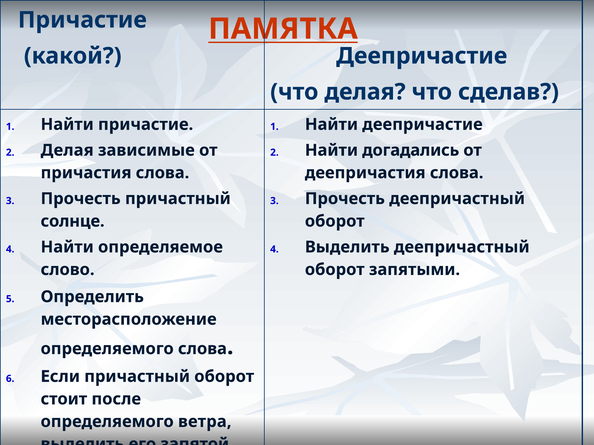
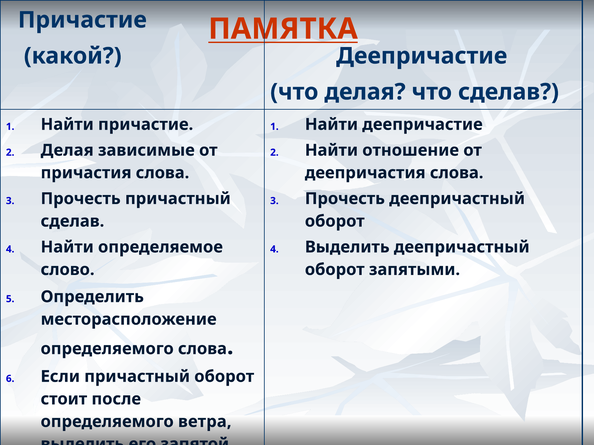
догадались: догадались -> отношение (411, 150)
солнце: солнце -> сделав (72, 221)
